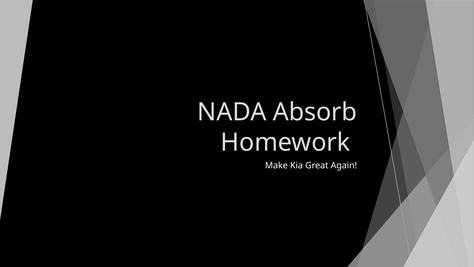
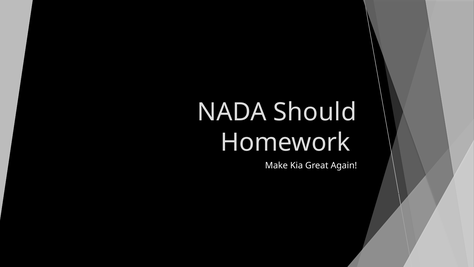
Absorb: Absorb -> Should (315, 112)
